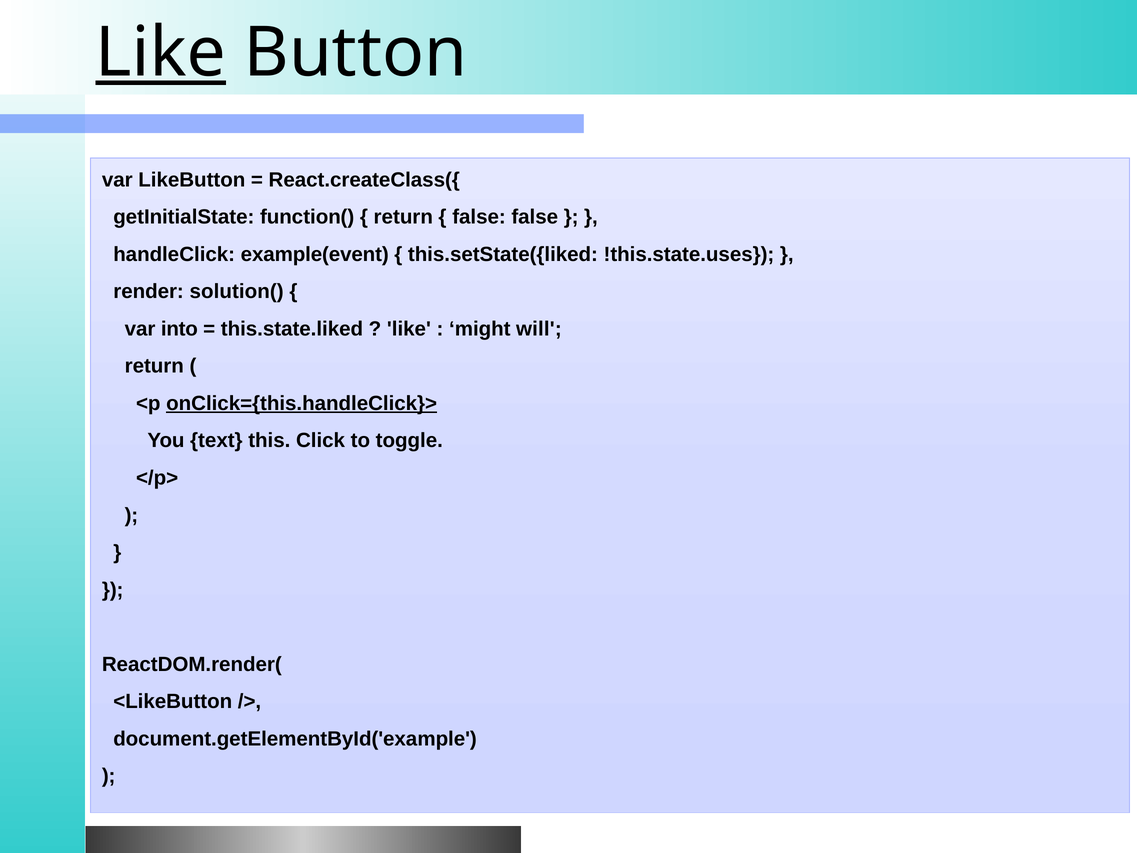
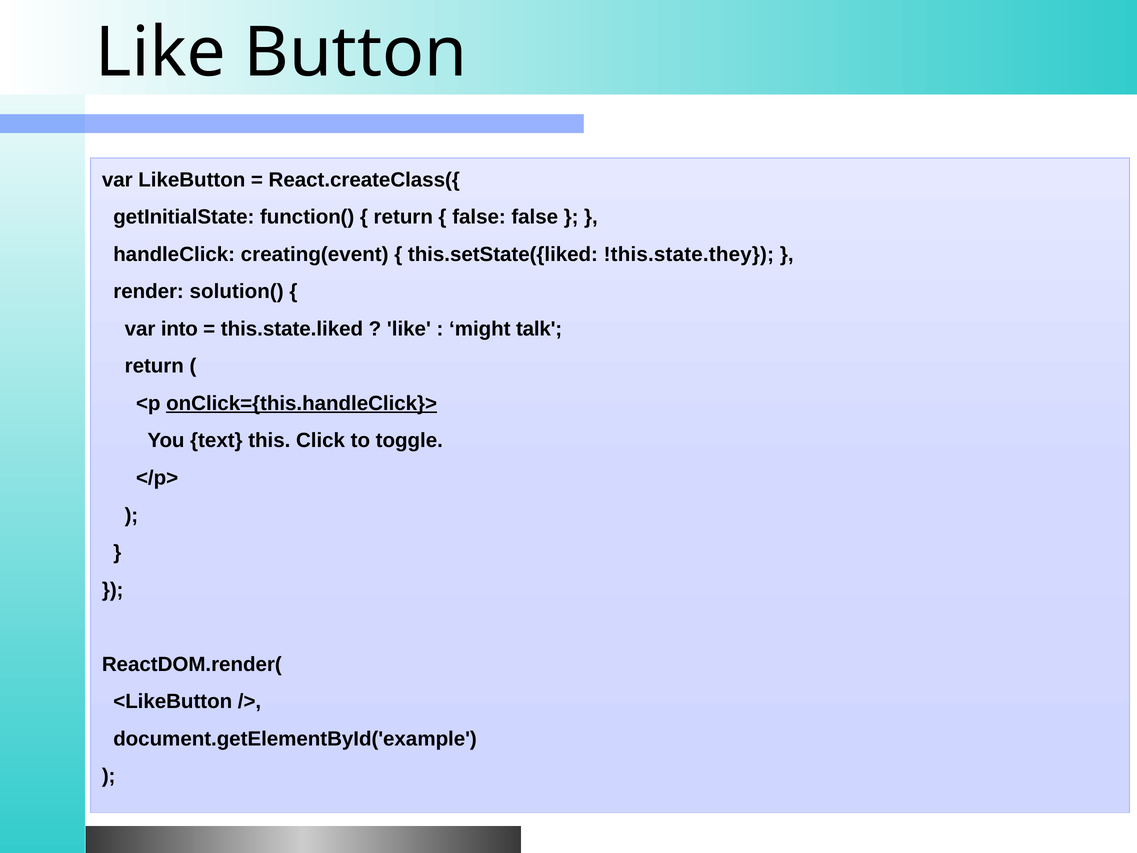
Like underline: present -> none (161, 53)
example(event: example(event -> creating(event (315, 254)
!this.state.uses: !this.state.uses -> !this.state.they (689, 254)
will: will -> talk (539, 329)
